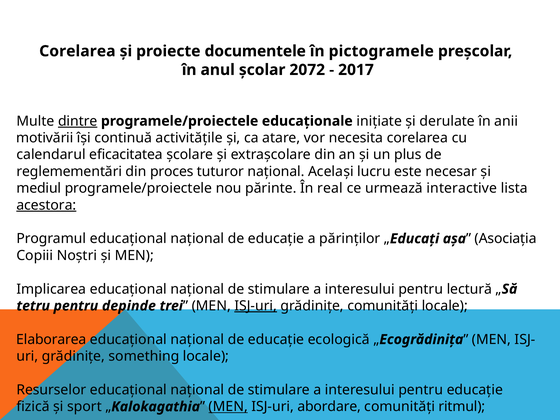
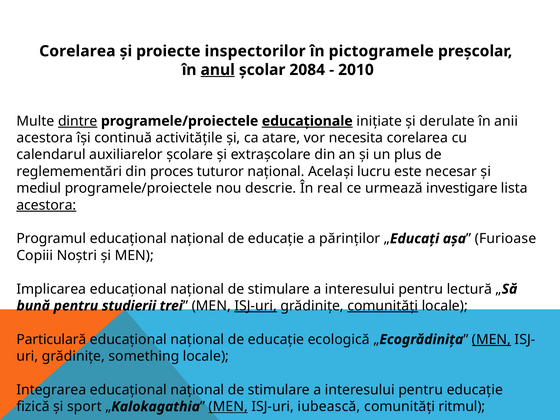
documentele: documentele -> inspectorilor (255, 51)
anul underline: none -> present (218, 70)
2072: 2072 -> 2084 (307, 70)
2017: 2017 -> 2010 (356, 70)
educaționale underline: none -> present (307, 121)
motivării: motivării -> acestora (45, 138)
eficacitatea: eficacitatea -> auxiliarelor (126, 155)
părinte: părinte -> descrie (271, 188)
interactive: interactive -> investigare (462, 188)
Asociaţia: Asociaţia -> Furioase (505, 239)
tetru: tetru -> bună (33, 306)
depinde: depinde -> studierii (129, 306)
comunităţi underline: none -> present (383, 306)
Elaborarea: Elaborarea -> Particulară (51, 339)
MEN underline: none -> present (491, 339)
Resurselor: Resurselor -> Integrarea (51, 390)
abordare: abordare -> iubească (329, 407)
